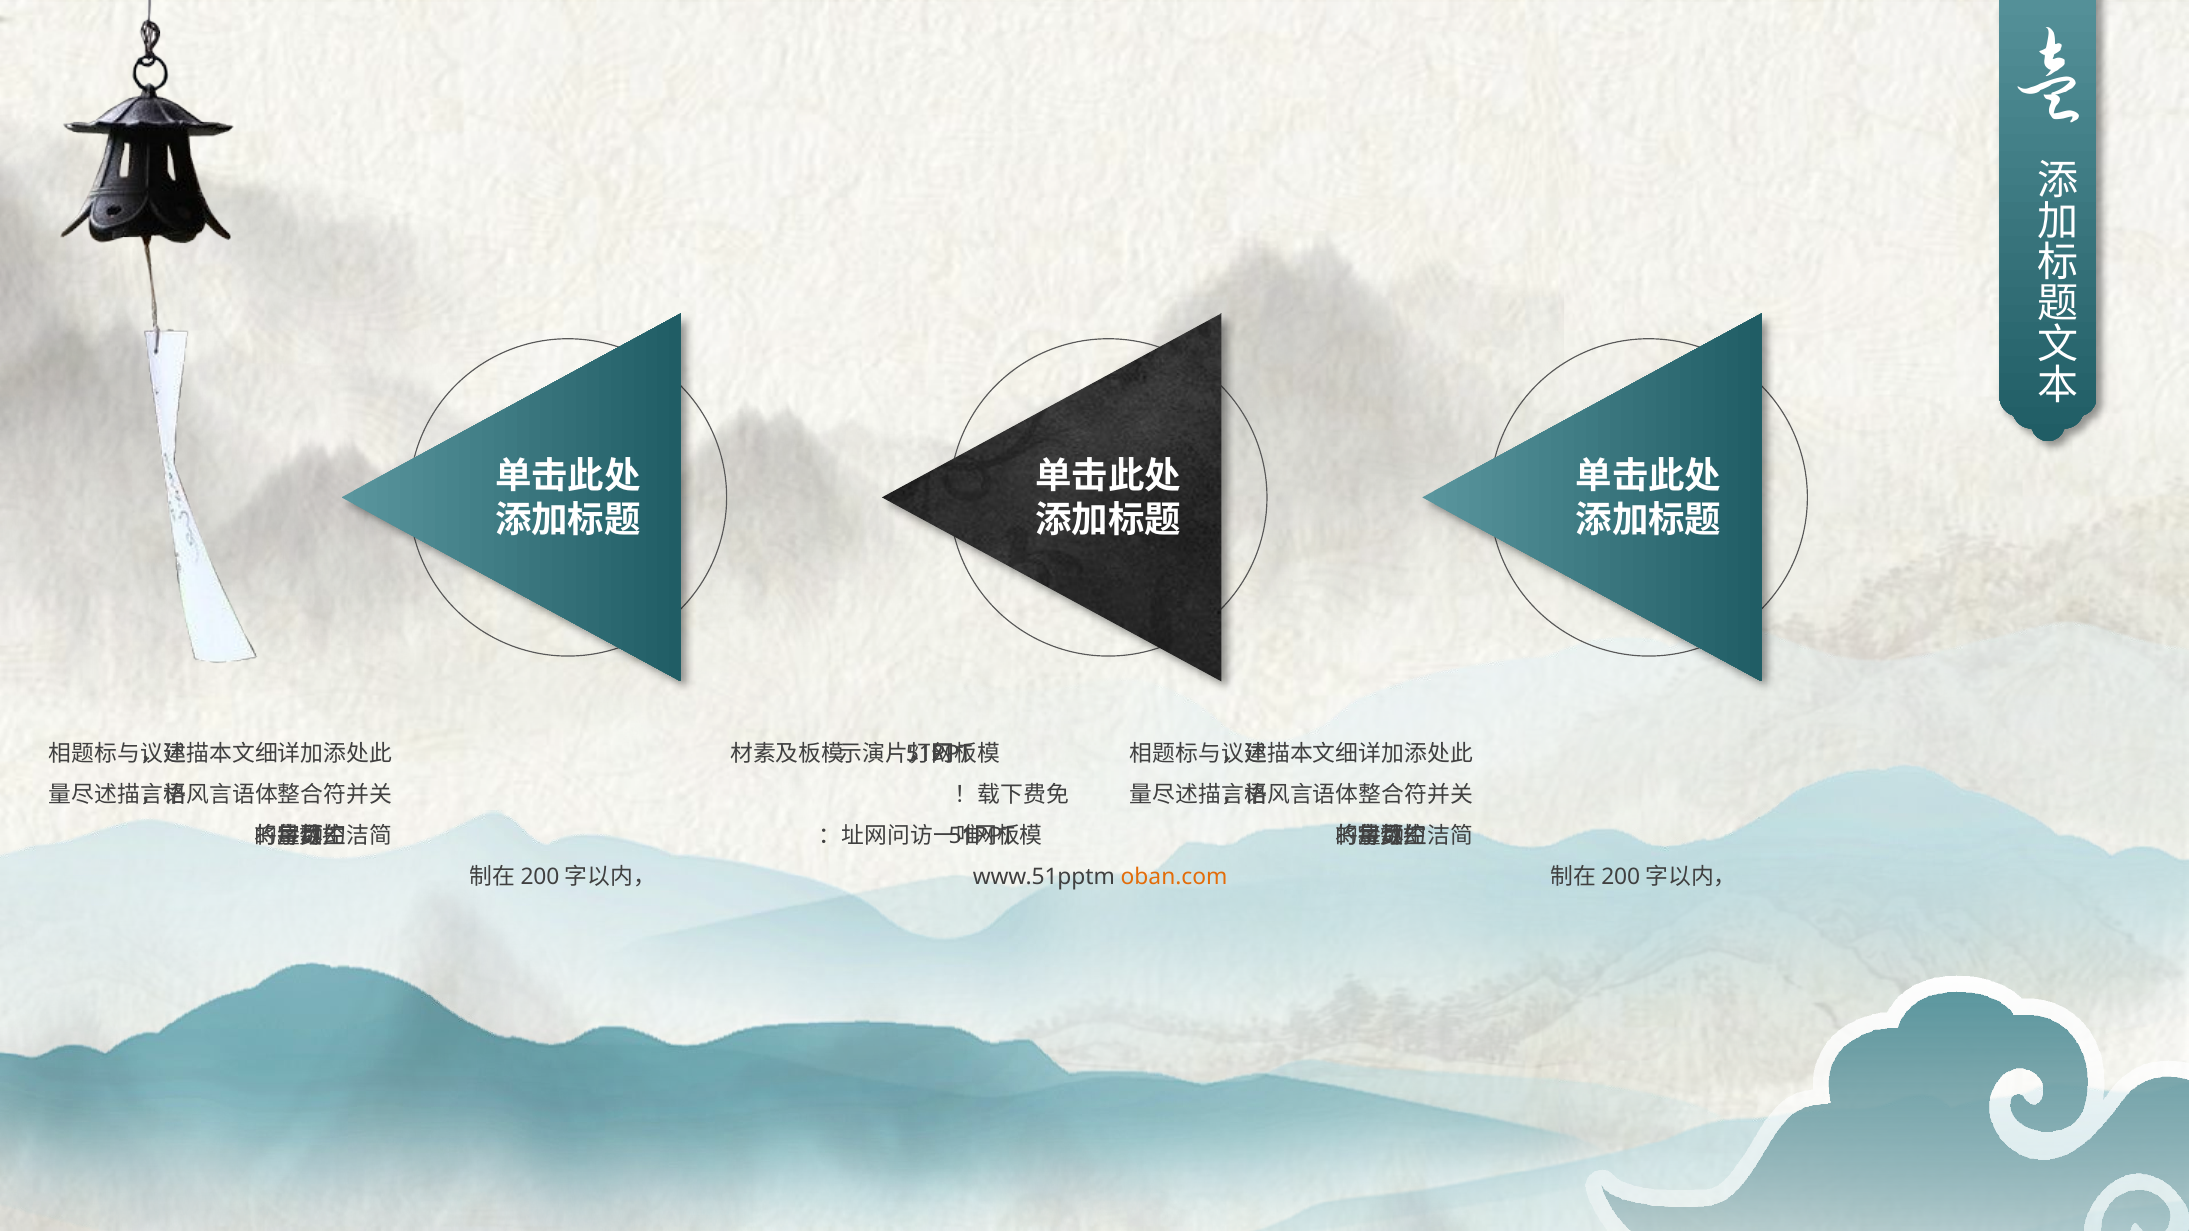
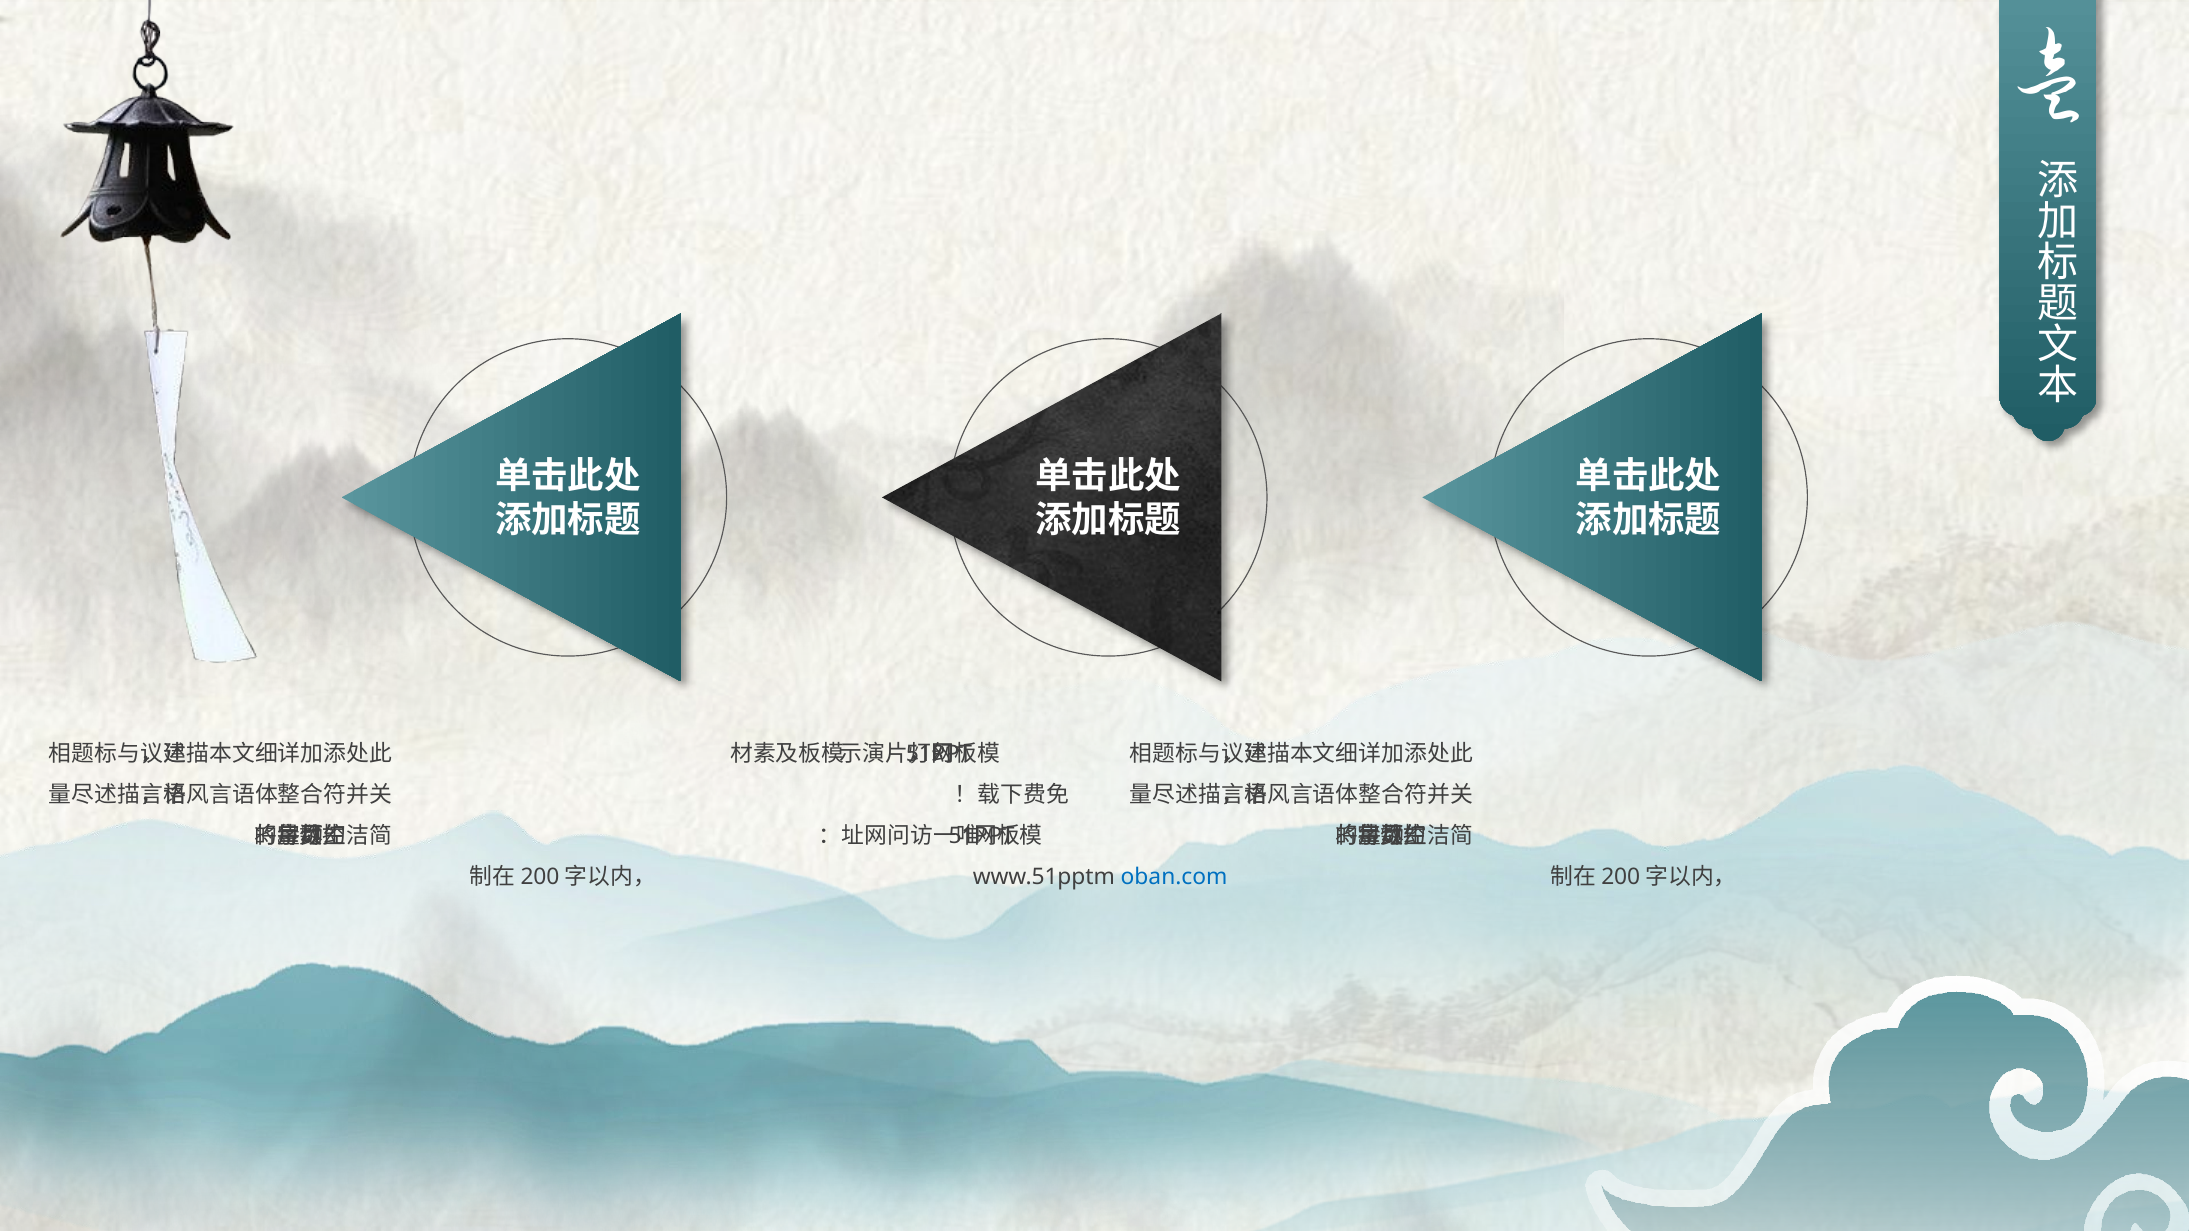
oban.com colour: orange -> blue (1174, 877)
